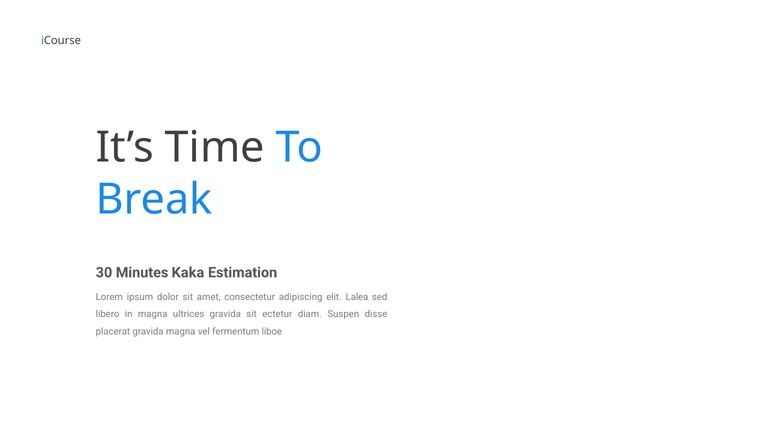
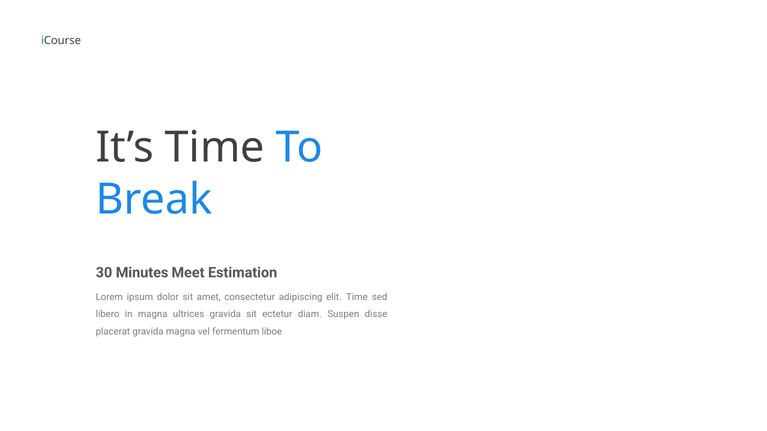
Kaka: Kaka -> Meet (188, 273)
elit Lalea: Lalea -> Time (357, 297)
